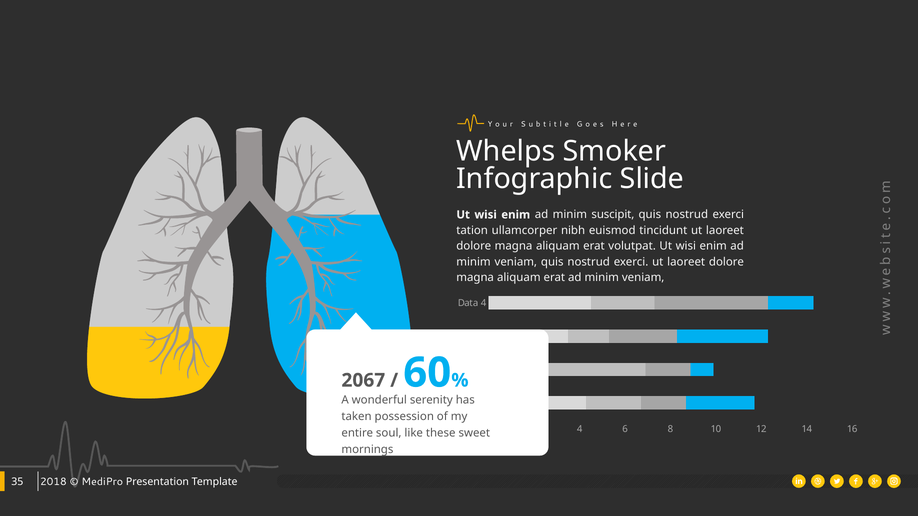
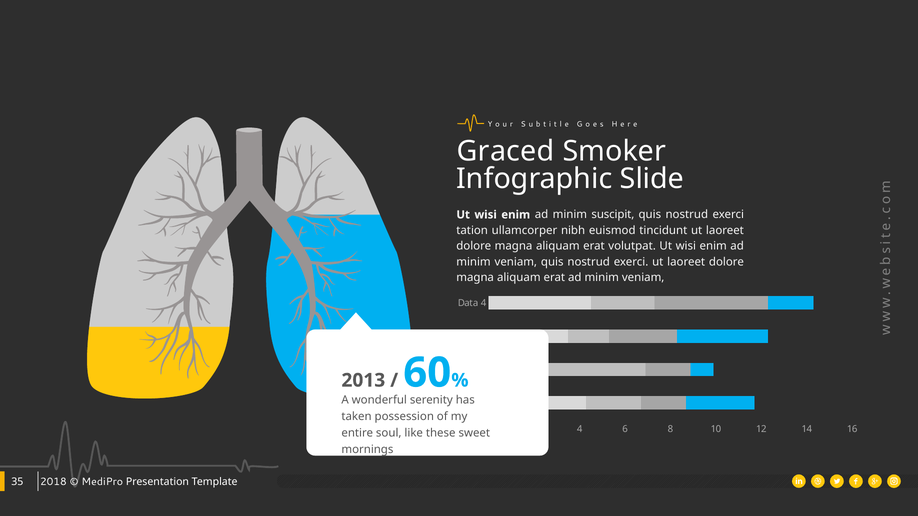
Whelps: Whelps -> Graced (506, 151)
2067: 2067 -> 2013 (363, 381)
